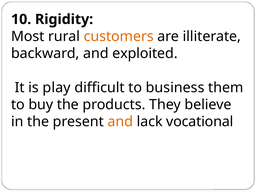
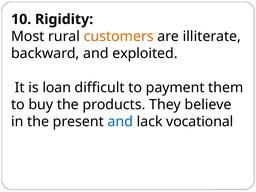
play: play -> loan (57, 88)
business: business -> payment (175, 88)
and colour: orange -> blue (120, 122)
